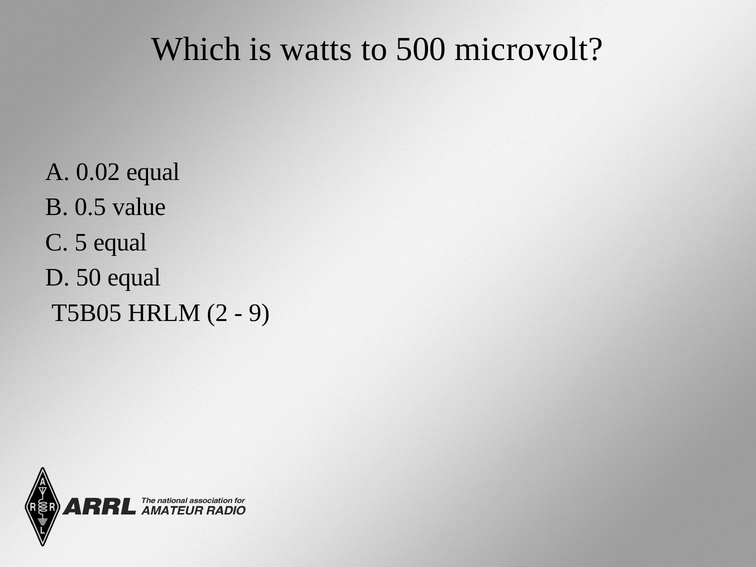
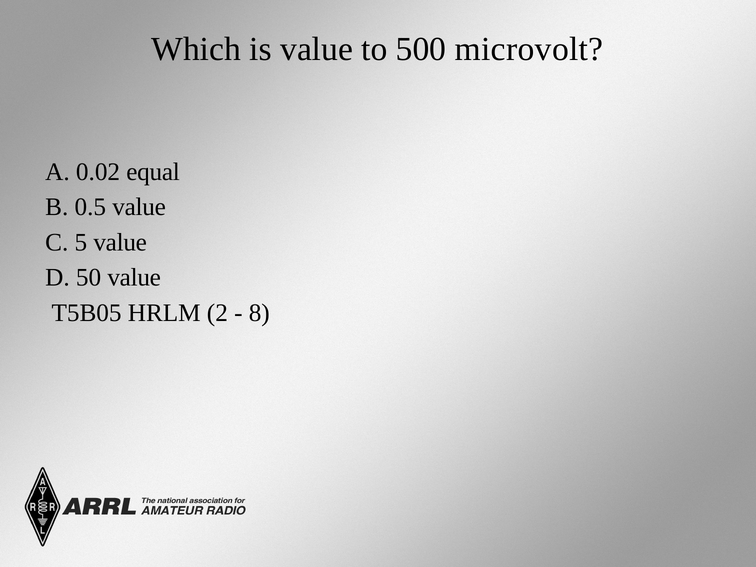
is watts: watts -> value (317, 49)
5 equal: equal -> value (120, 242)
50 equal: equal -> value (134, 278)
9: 9 -> 8 (259, 313)
